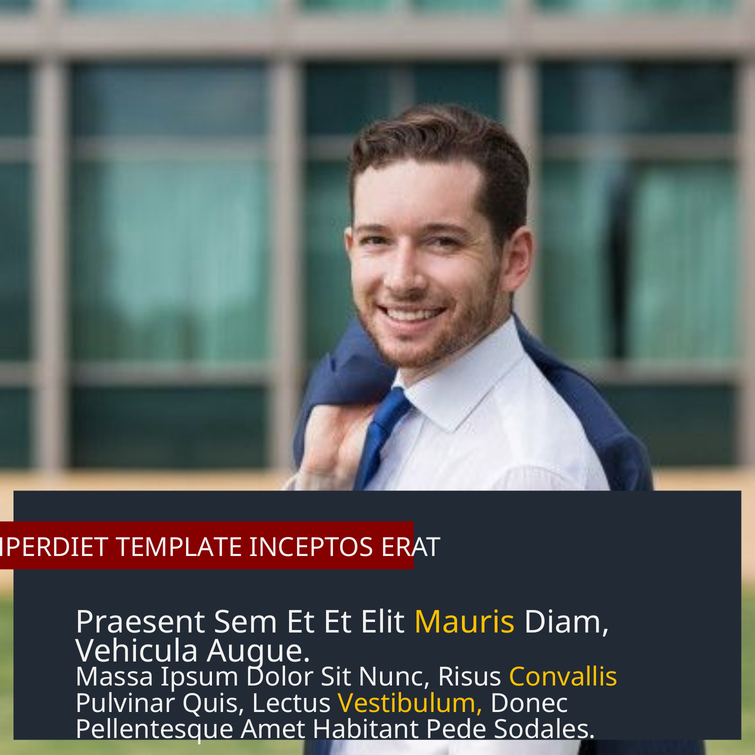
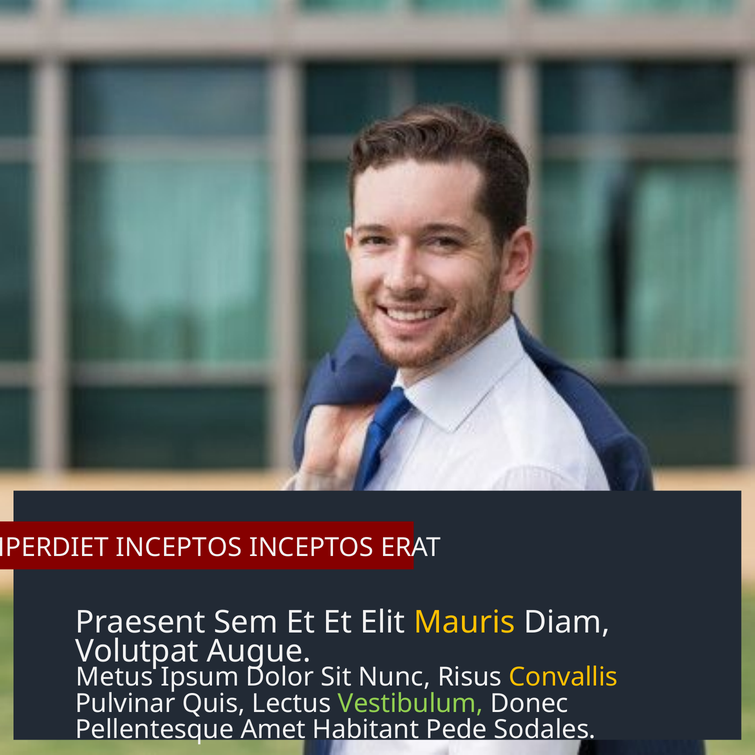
TEMPLATE: TEMPLATE -> INCEPTOS (179, 547)
Vehicula: Vehicula -> Volutpat (137, 652)
Massa: Massa -> Metus (114, 677)
Vestibulum colour: yellow -> light green (411, 703)
